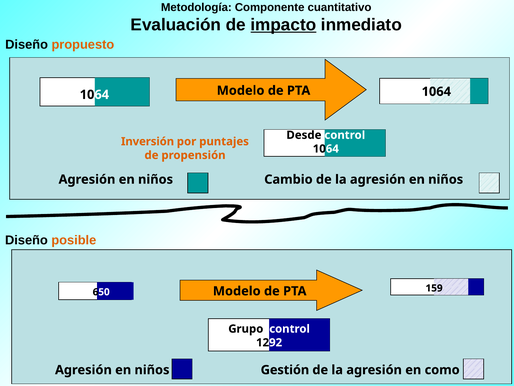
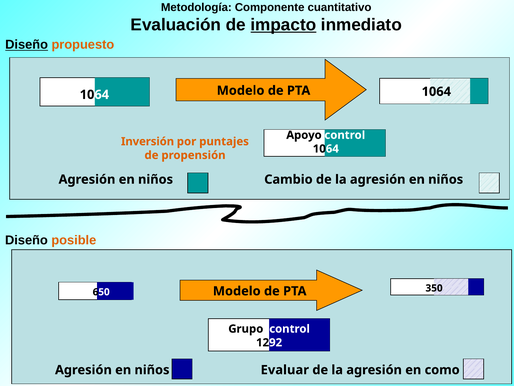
Diseño underline: none -> present (27, 45)
Desde: Desde -> Apoyo (304, 135)
159: 159 -> 350 (434, 288)
Gestión: Gestión -> Evaluar (285, 369)
